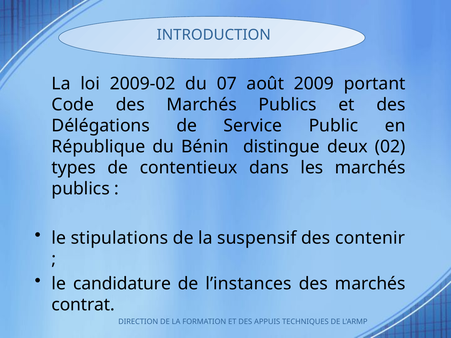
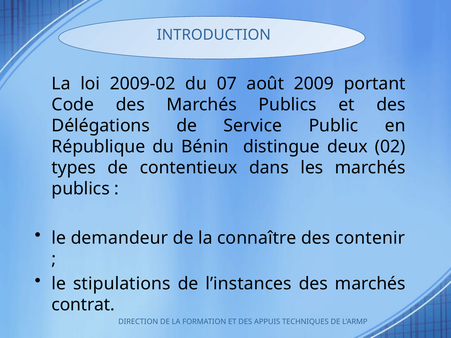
stipulations: stipulations -> demandeur (119, 238)
suspensif: suspensif -> connaître (257, 238)
candidature: candidature -> stipulations (122, 284)
